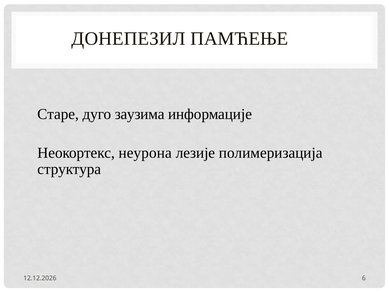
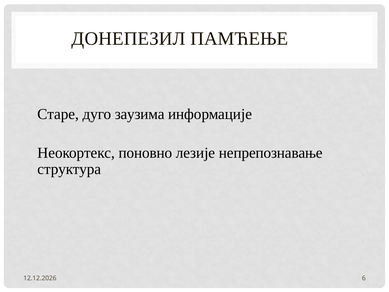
неурона: неурона -> поновно (145, 153)
полимеризација: полимеризација -> непрепознавање (271, 153)
